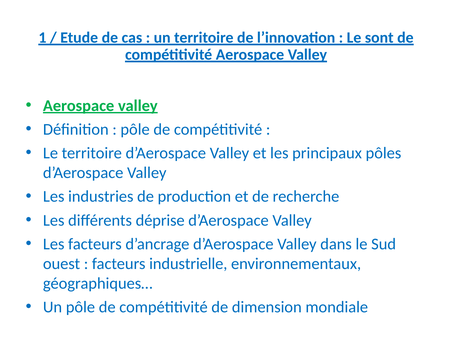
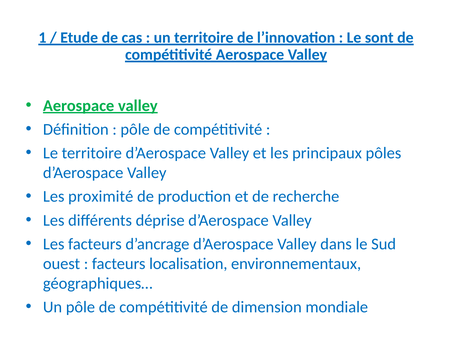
industries: industries -> proximité (101, 197)
industrielle: industrielle -> localisation (188, 264)
